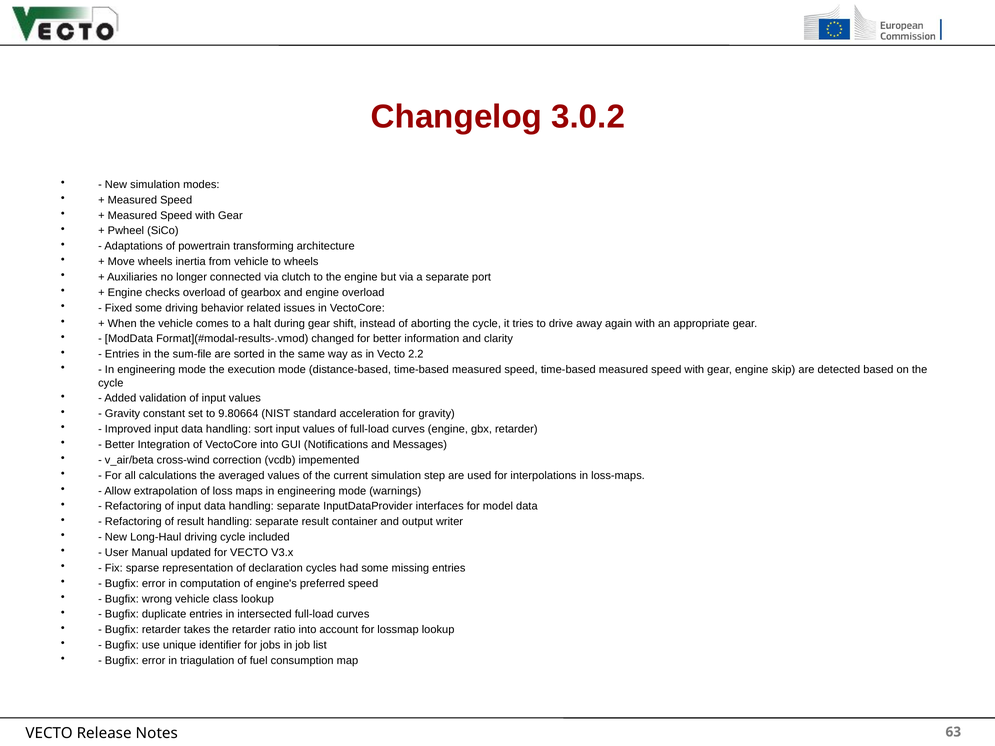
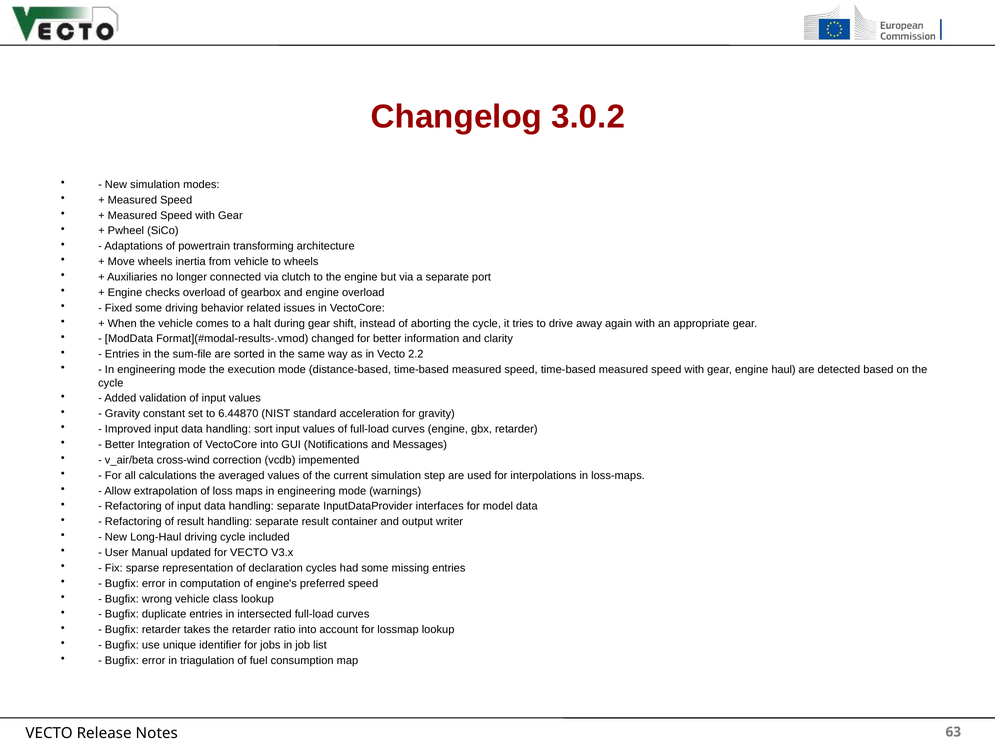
skip: skip -> haul (784, 370)
9.80664: 9.80664 -> 6.44870 (238, 414)
